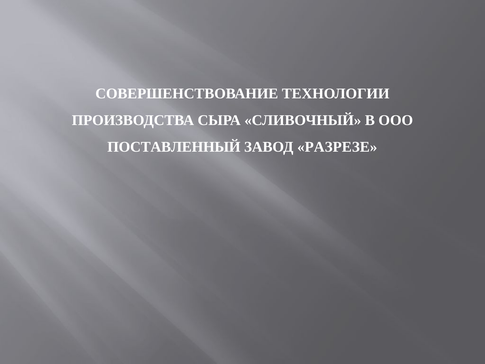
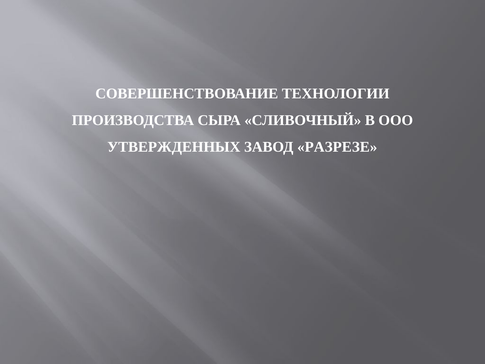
ПОСТАВЛЕННЫЙ: ПОСТАВЛЕННЫЙ -> УТВЕРЖДЕННЫХ (174, 147)
